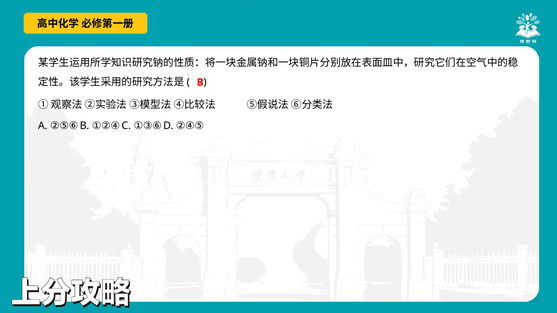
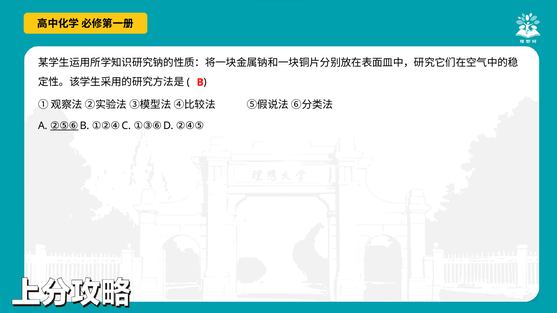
②⑤⑥ underline: none -> present (64, 126)
